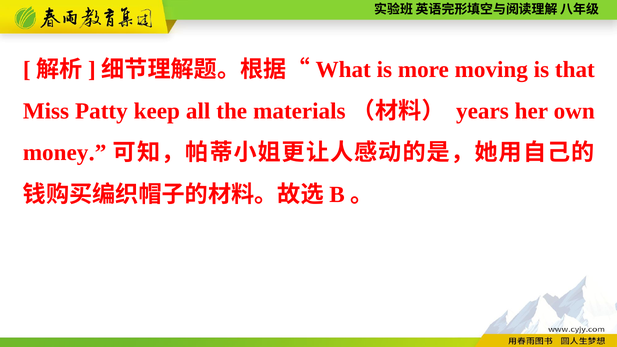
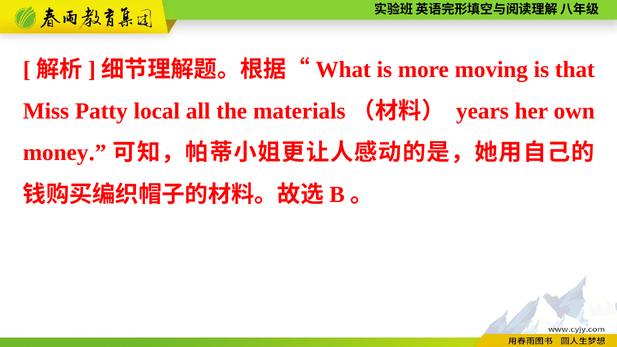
keep: keep -> local (157, 111)
